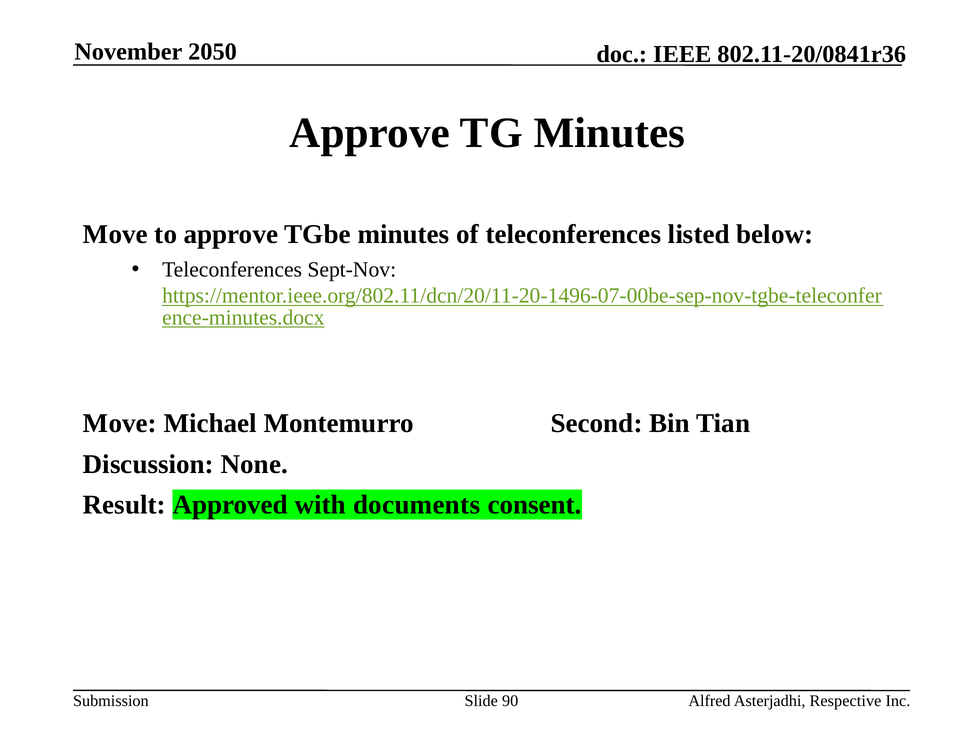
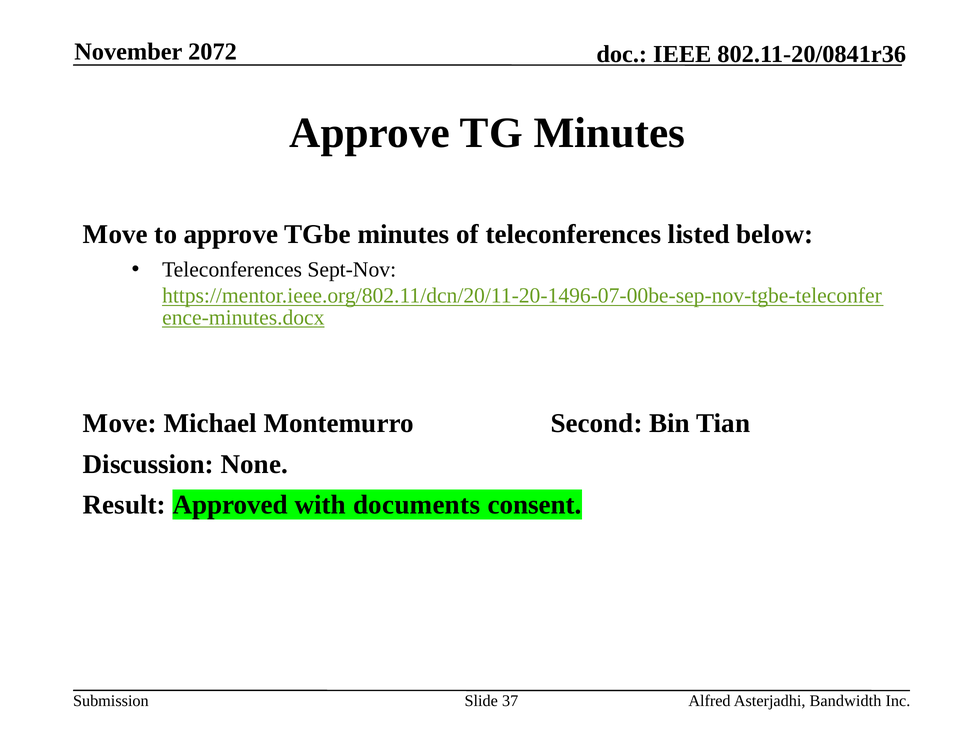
2050: 2050 -> 2072 (213, 52)
90: 90 -> 37 (510, 701)
Respective: Respective -> Bandwidth (845, 701)
